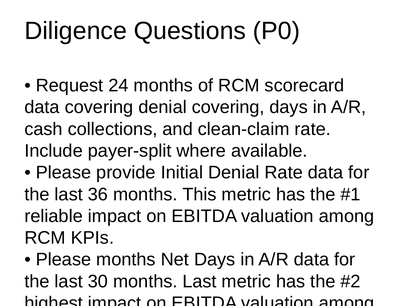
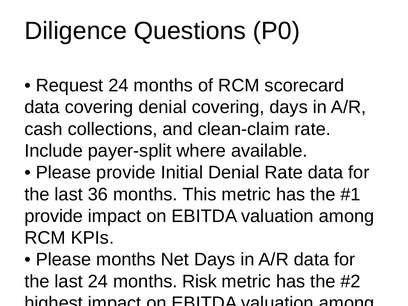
reliable: reliable -> provide (54, 216)
last 30: 30 -> 24 (98, 281)
months Last: Last -> Risk (200, 281)
